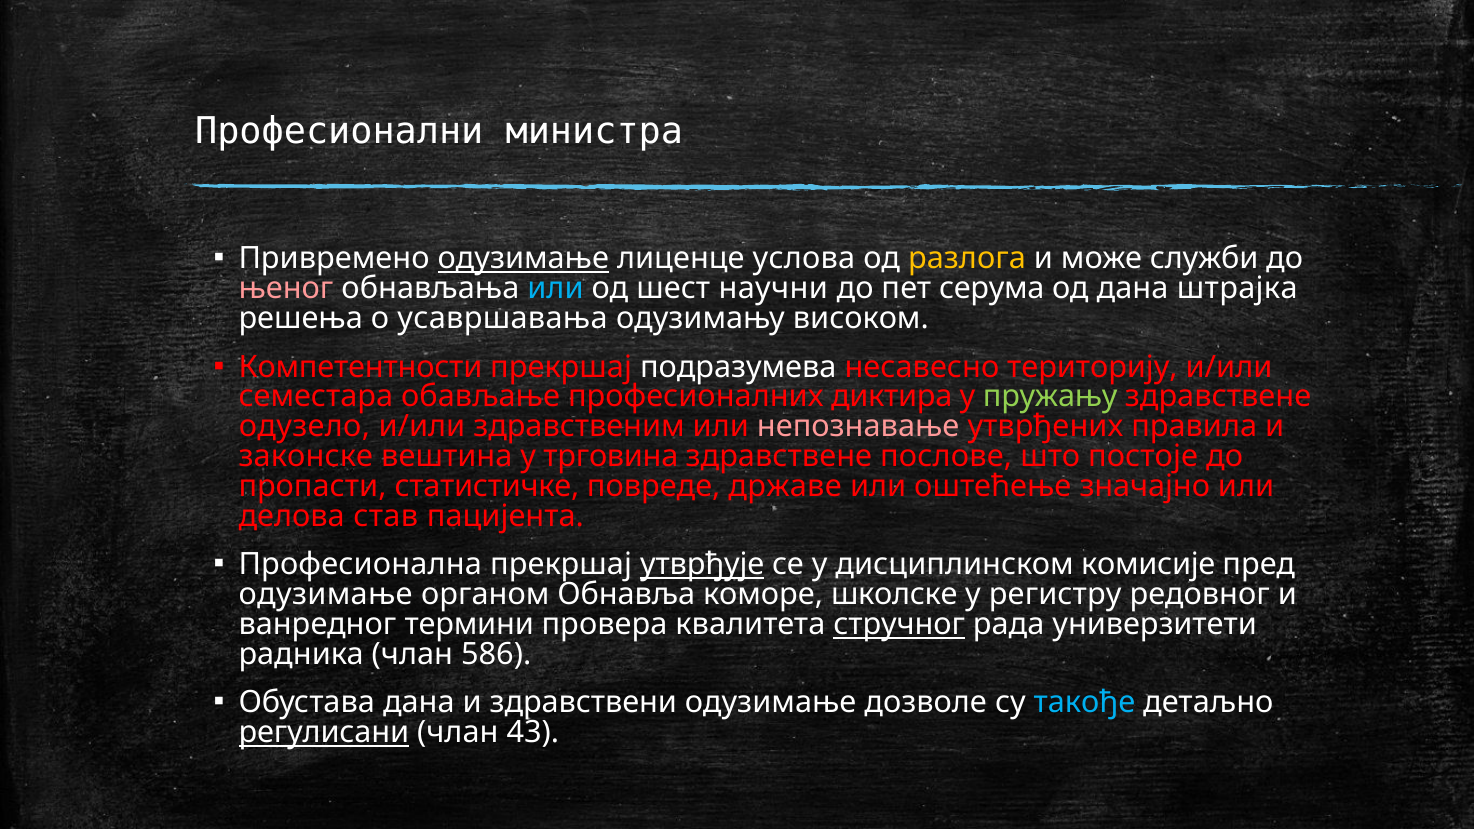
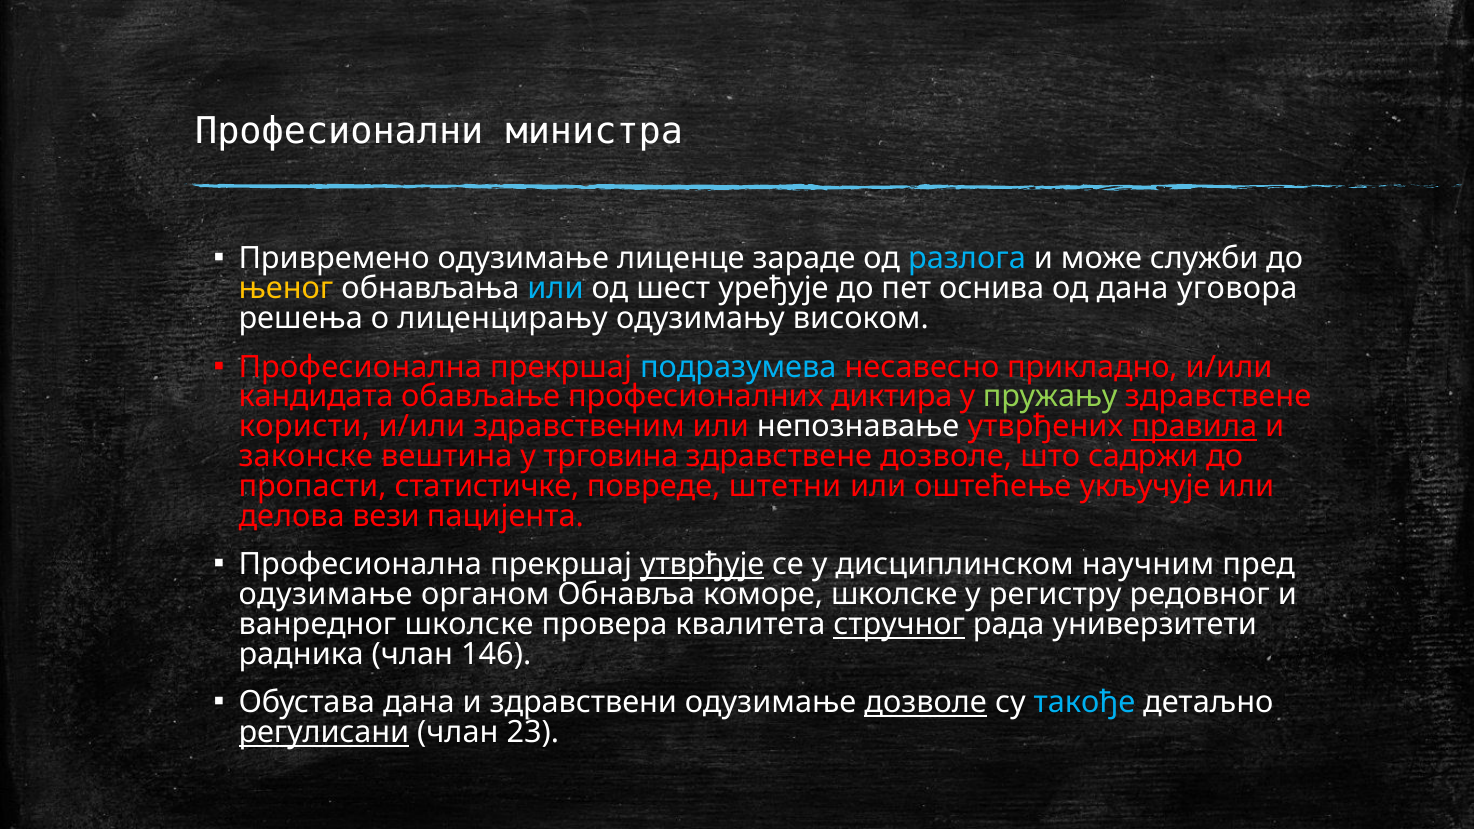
одузимање underline: present -> none (523, 259)
услова: услова -> зараде (804, 259)
разлога colour: yellow -> light blue (967, 259)
њеног colour: pink -> yellow (286, 289)
научни: научни -> уређује (773, 289)
серума: серума -> оснива (992, 289)
штрајка: штрајка -> уговора (1237, 289)
усавршавања: усавршавања -> лиценцирању (503, 319)
Компетентности: Компетентности -> Професионална (360, 367)
подразумева colour: white -> light blue (738, 367)
територију: територију -> прикладно (1092, 367)
семестара: семестара -> кандидата (316, 397)
одузело: одузело -> користи (304, 427)
непознавање colour: pink -> white (858, 427)
правила underline: none -> present (1194, 427)
здравствене послове: послове -> дозволе (946, 457)
постоје: постоје -> садржи (1143, 457)
државе: државе -> штетни (785, 486)
значајно: значајно -> укључује (1145, 486)
став: став -> вези (386, 516)
комисије: комисије -> научним (1148, 565)
ванредног термини: термини -> школске (469, 624)
586: 586 -> 146 (496, 654)
дозволе underline: none -> present (926, 703)
43: 43 -> 23 (533, 733)
